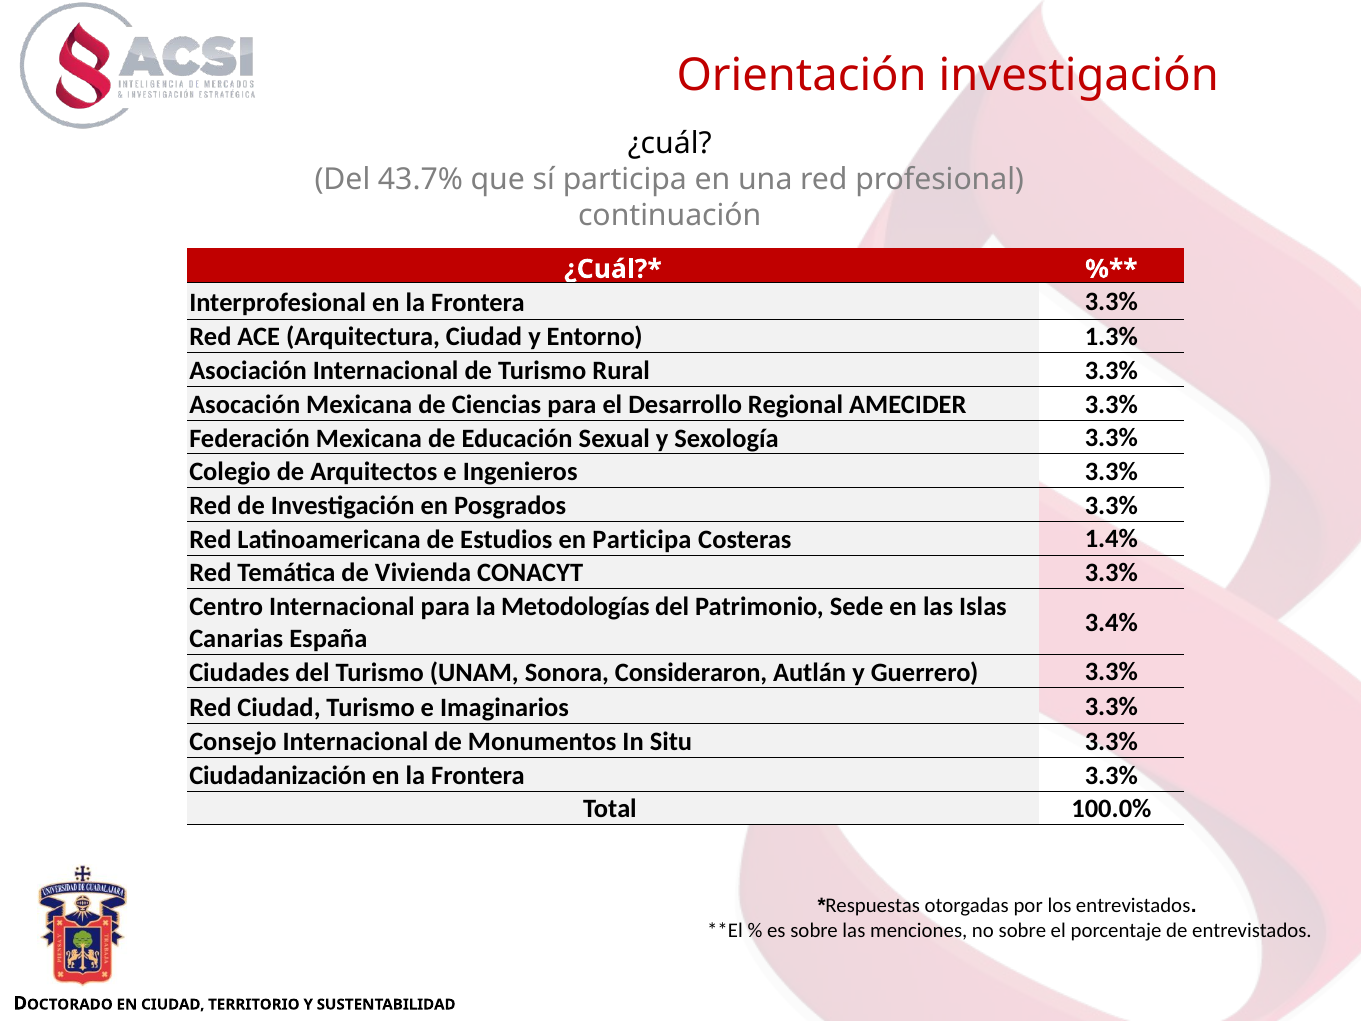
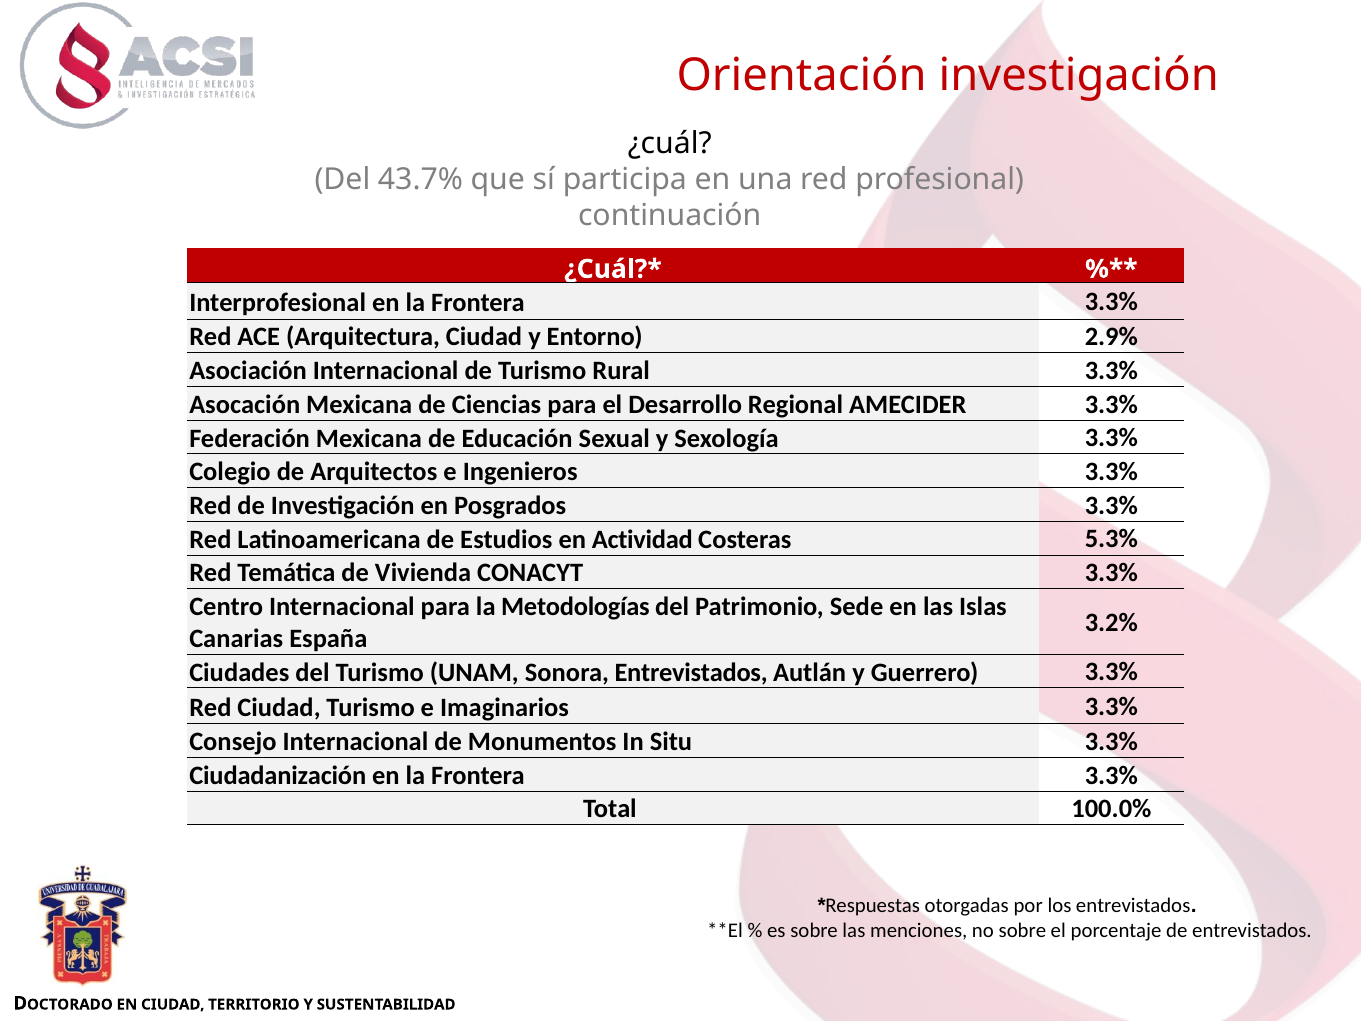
1.3%: 1.3% -> 2.9% (1111, 337)
en Participa: Participa -> Actividad (642, 539)
1.4%: 1.4% -> 5.3% (1111, 539)
3.4%: 3.4% -> 3.2% (1111, 622)
Sonora Consideraron: Consideraron -> Entrevistados (691, 672)
